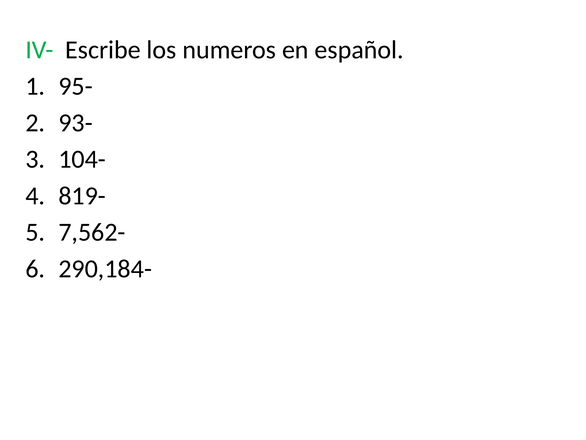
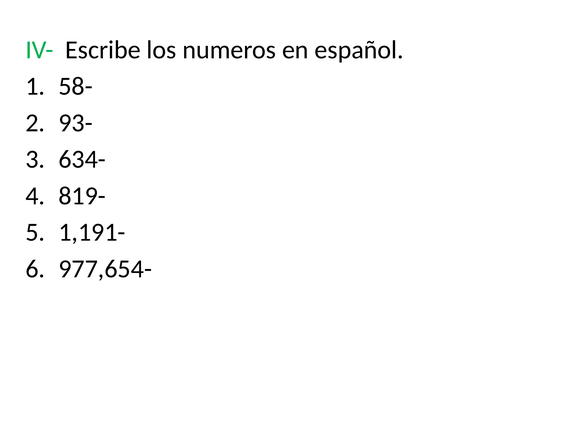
95-: 95- -> 58- (76, 86)
104-: 104- -> 634- (82, 159)
7,562-: 7,562- -> 1,191- (92, 232)
290,184-: 290,184- -> 977,654- (105, 269)
